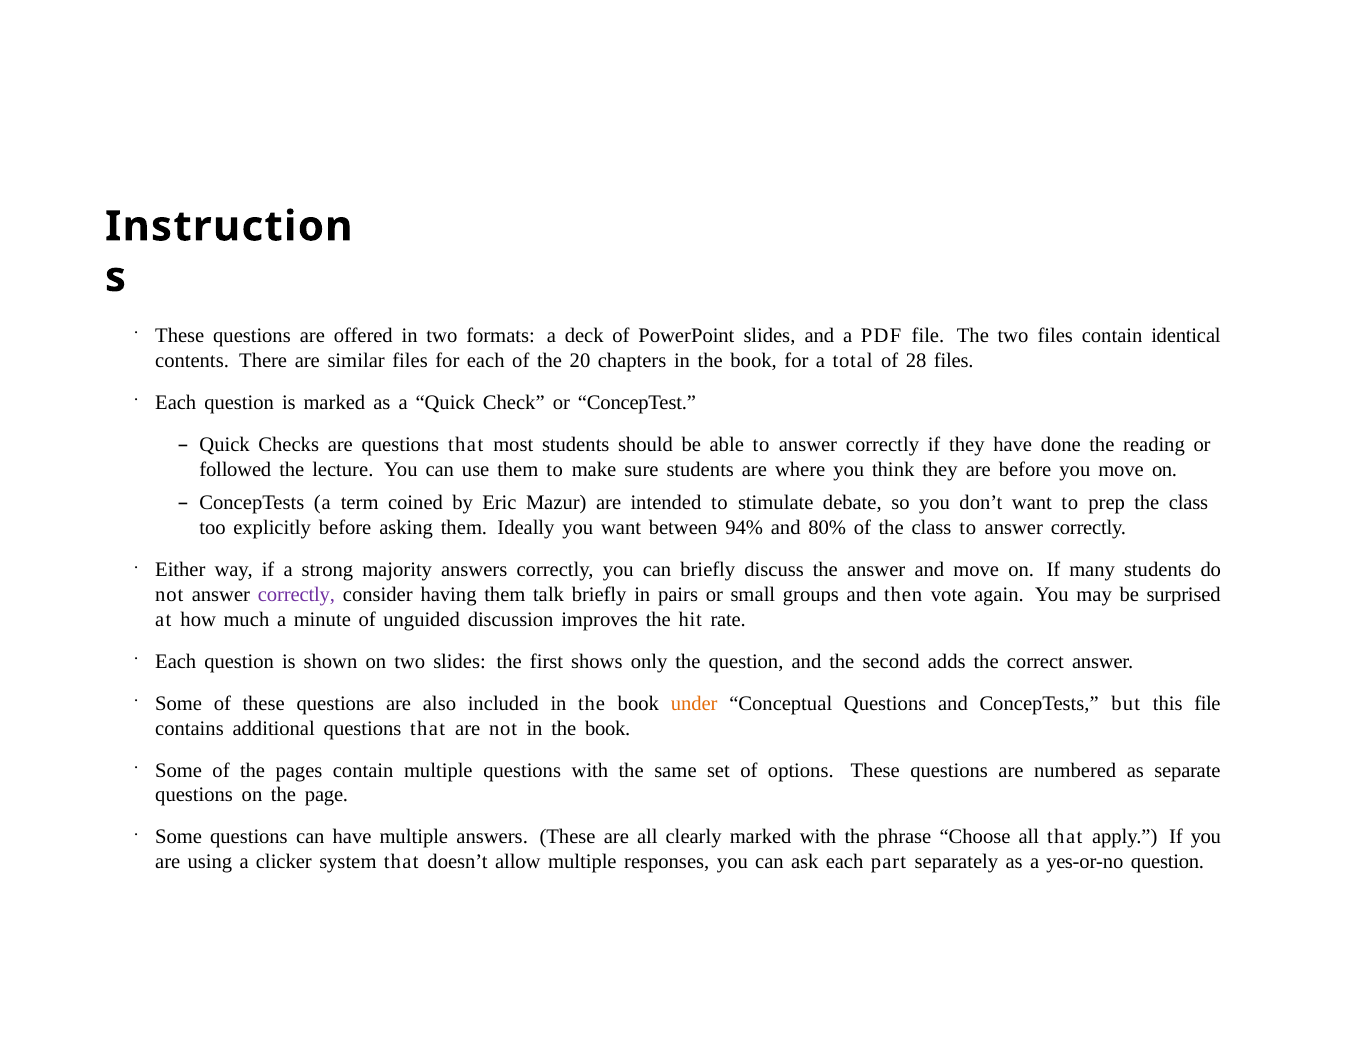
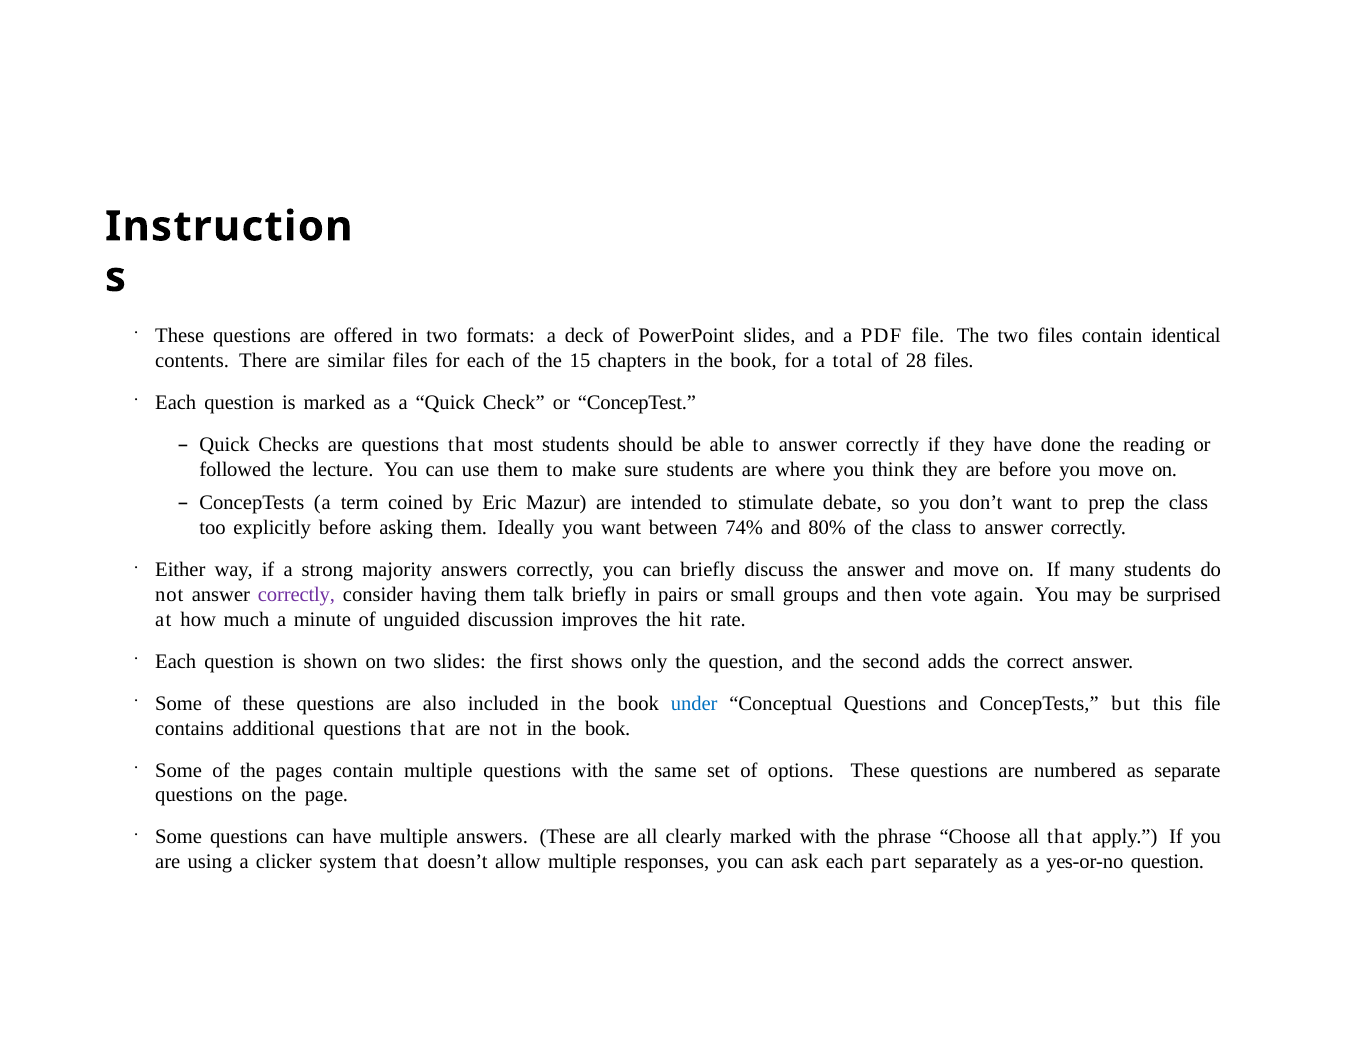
20: 20 -> 15 (580, 360)
94%: 94% -> 74% (744, 527)
under colour: orange -> blue (694, 703)
